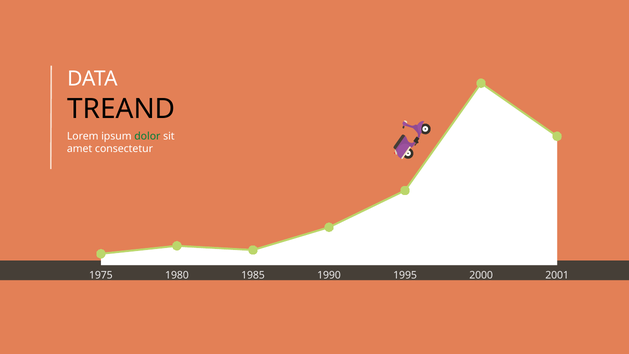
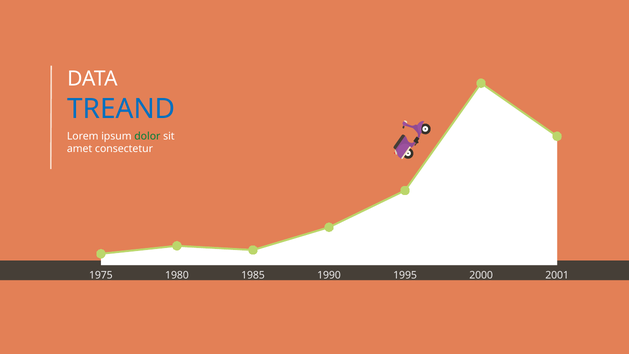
TREAND colour: black -> blue (121, 109)
